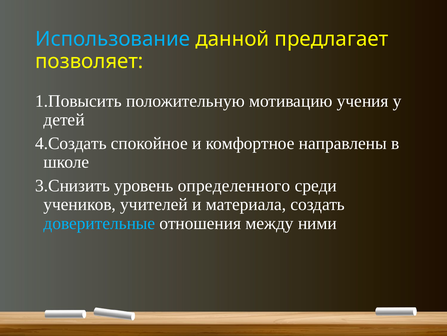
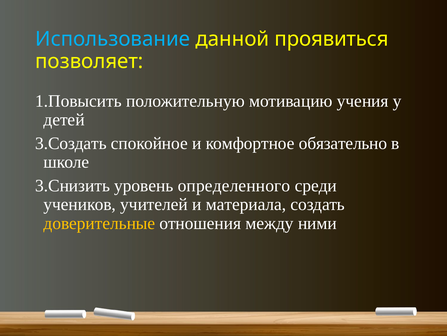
предлагает: предлагает -> проявиться (332, 39)
4.Создать: 4.Создать -> 3.Создать (71, 143)
направлены: направлены -> обязательно (343, 143)
доверительные colour: light blue -> yellow (99, 223)
